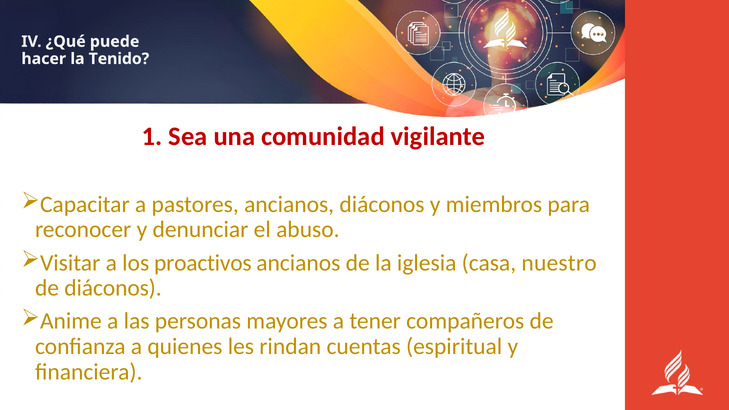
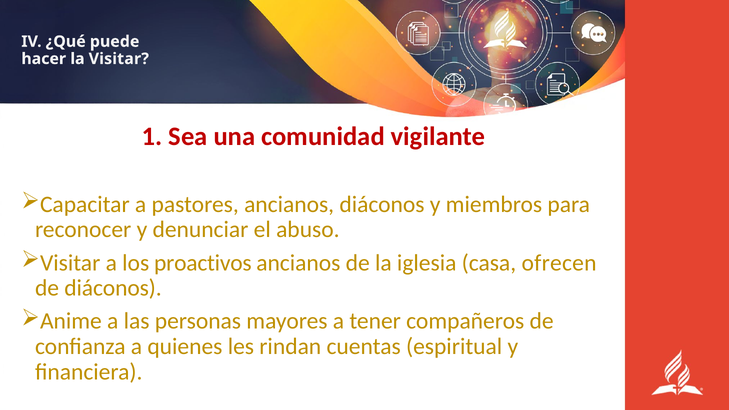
la Tenido: Tenido -> Visitar (119, 59)
nuestro: nuestro -> ofrecen (559, 263)
